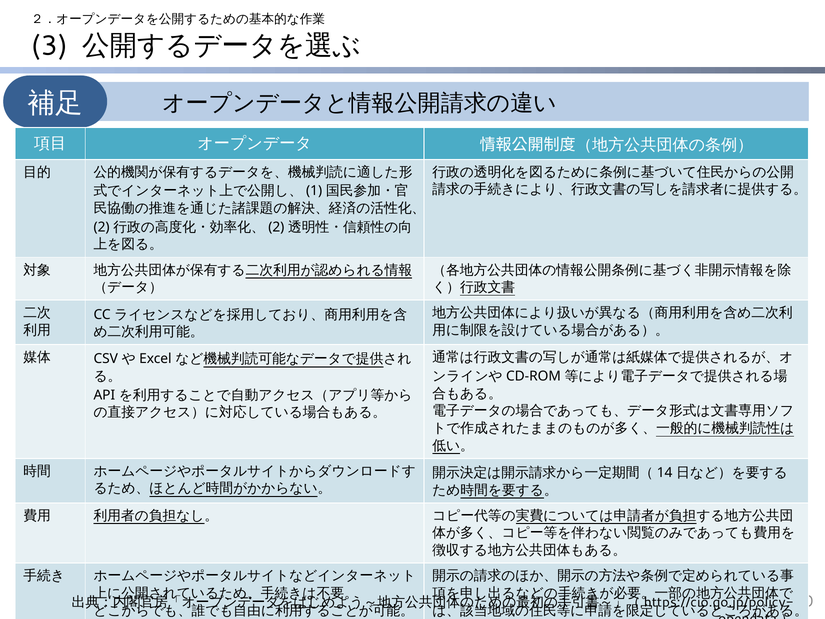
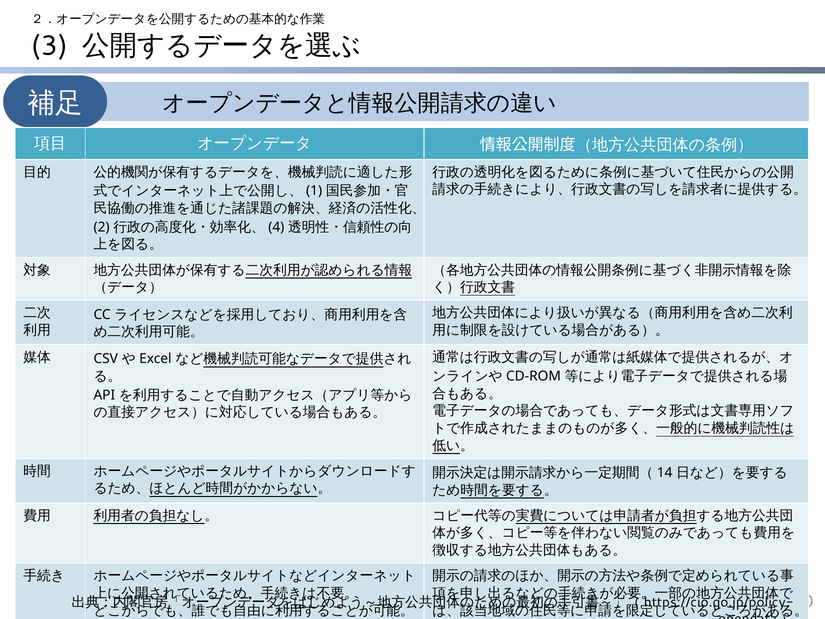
2: 2 -> 4 (276, 227)
